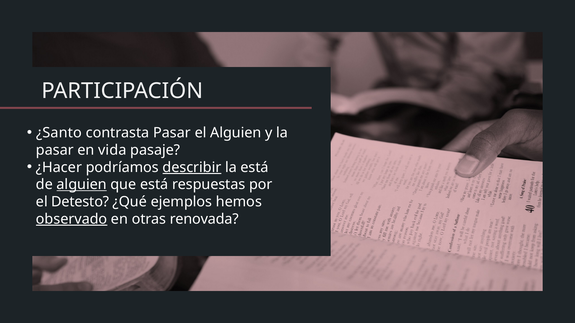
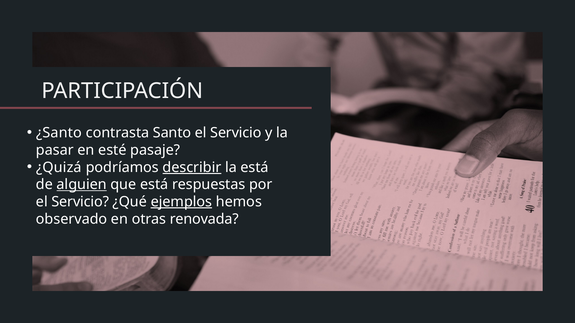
contrasta Pasar: Pasar -> Santo (172, 133)
Alguien: Alguien -> Servicio (236, 133)
vida: vida -> esté (112, 150)
¿Hacer: ¿Hacer -> ¿Quizá (59, 168)
Detesto: Detesto -> Servicio (80, 202)
ejemplos underline: none -> present (181, 202)
observado underline: present -> none (72, 219)
